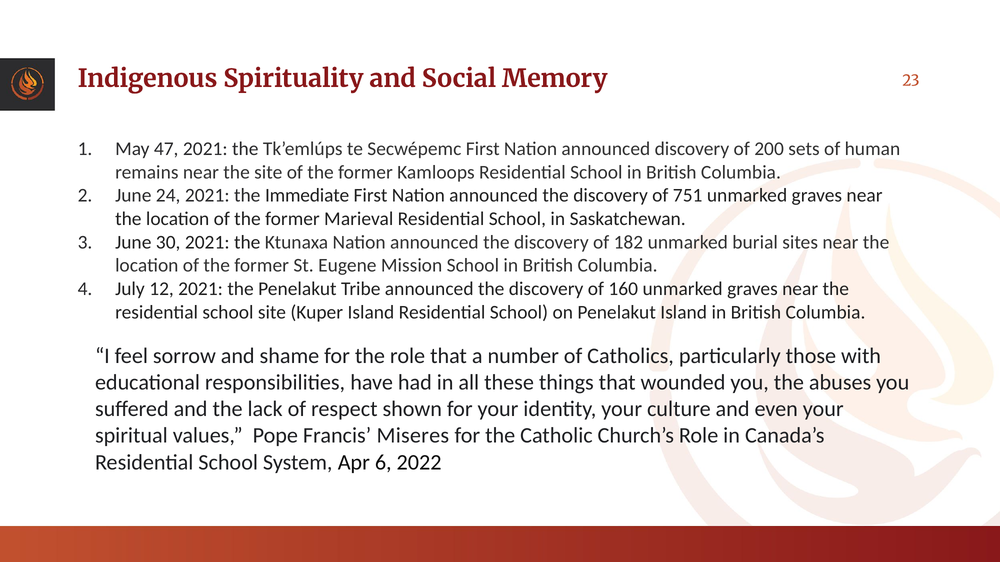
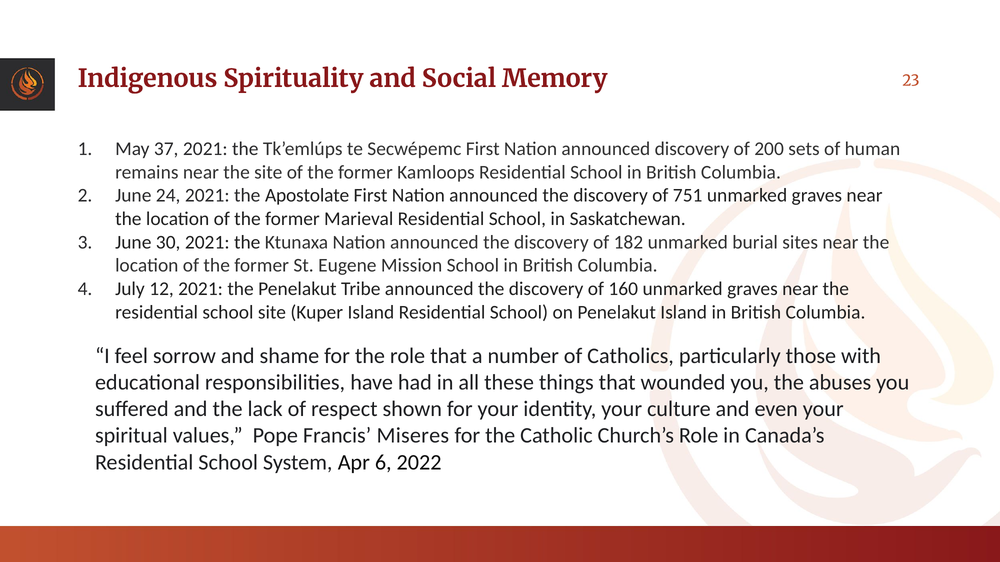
47: 47 -> 37 (166, 149)
Immediate: Immediate -> Apostolate (307, 196)
